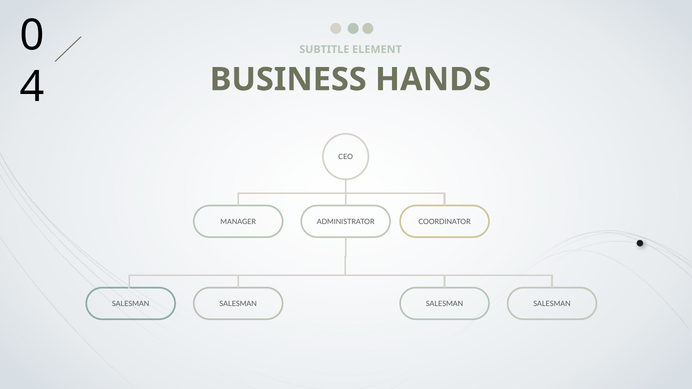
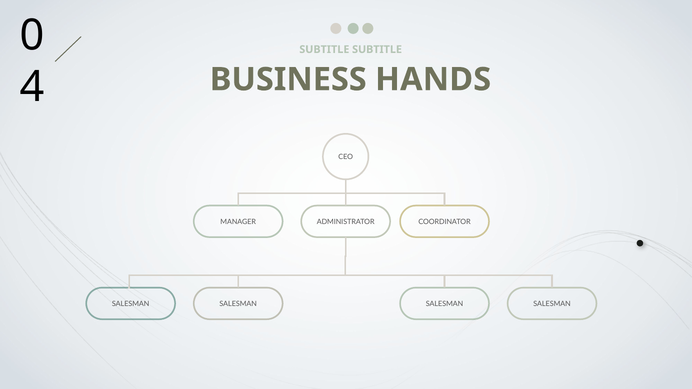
SUBTITLE ELEMENT: ELEMENT -> SUBTITLE (377, 49)
